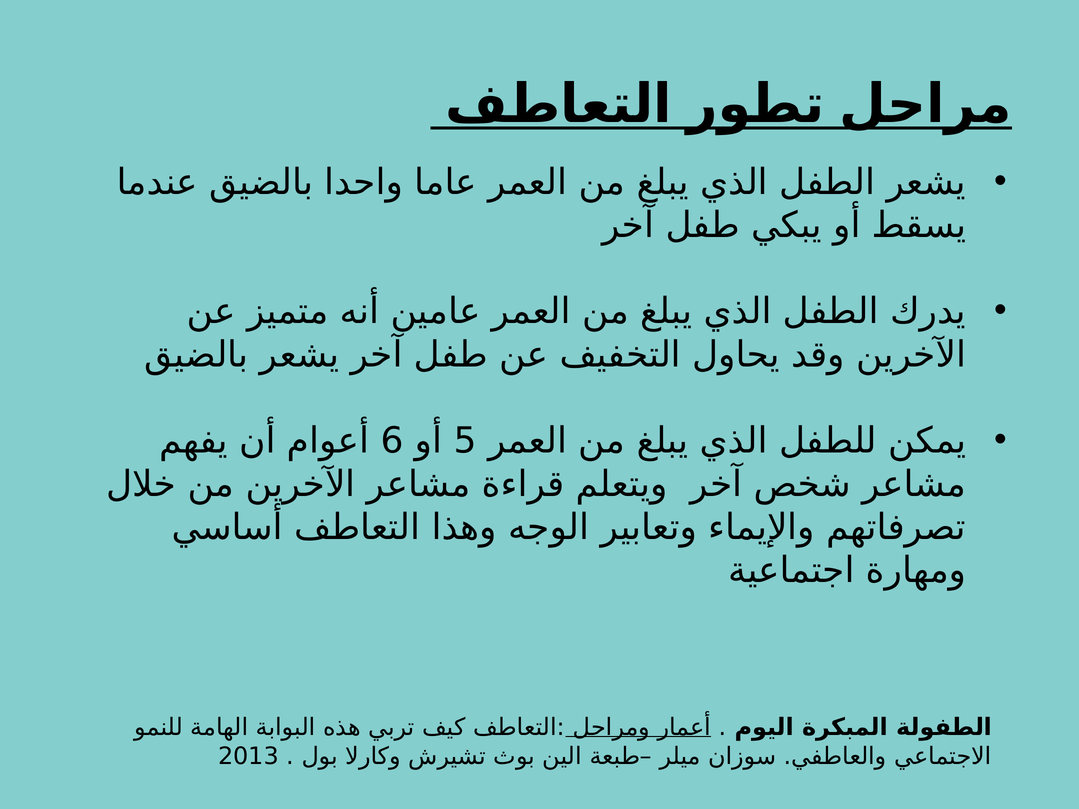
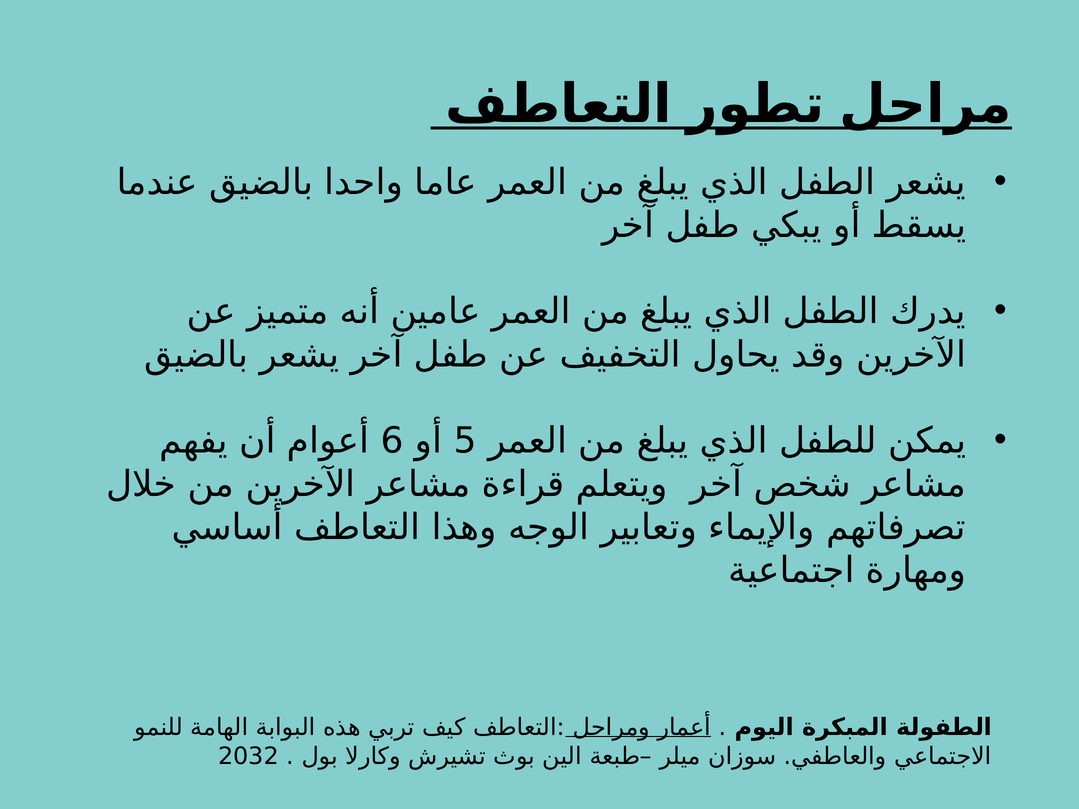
2013: 2013 -> 2032 (248, 756)
